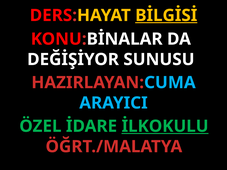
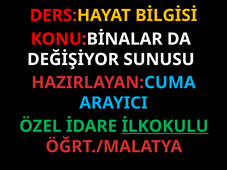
BİLGİSİ underline: present -> none (166, 15)
